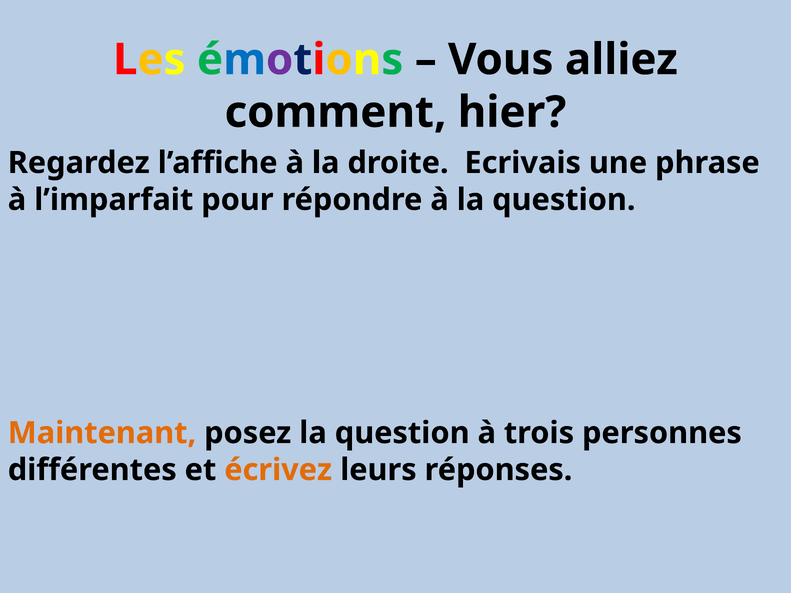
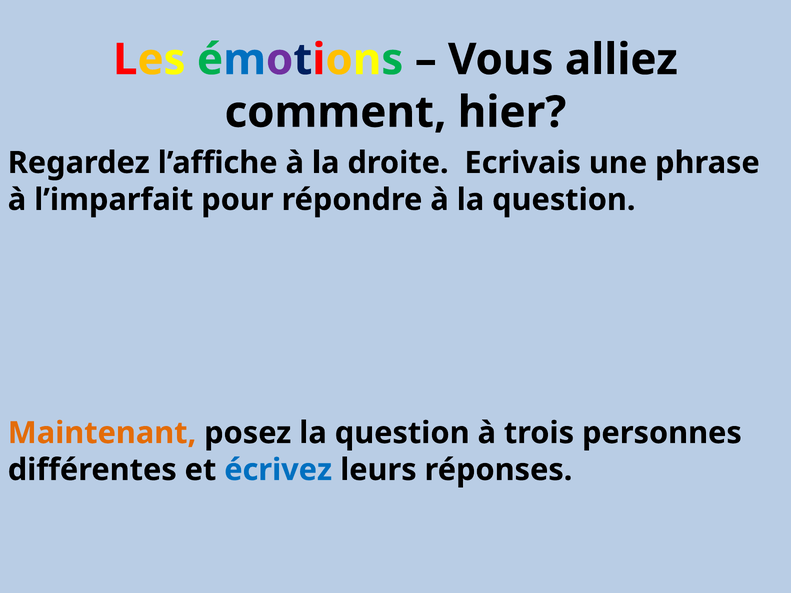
écrivez colour: orange -> blue (278, 470)
